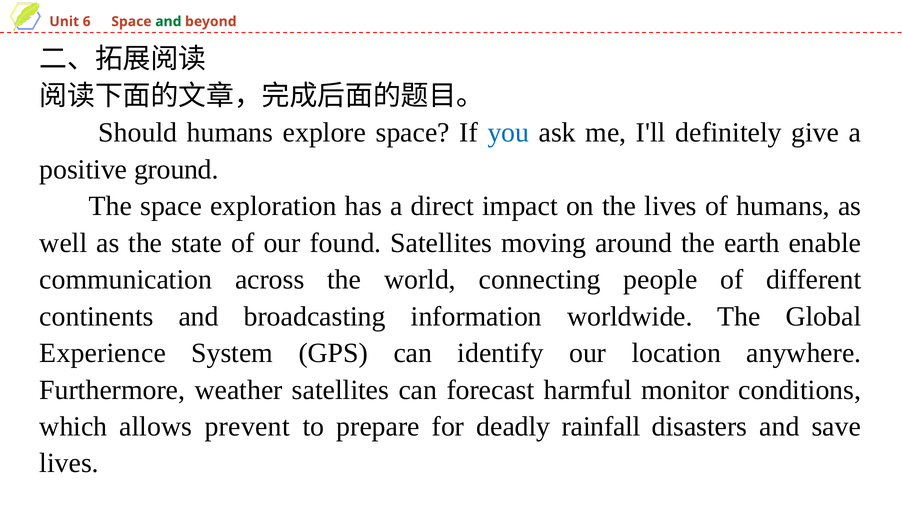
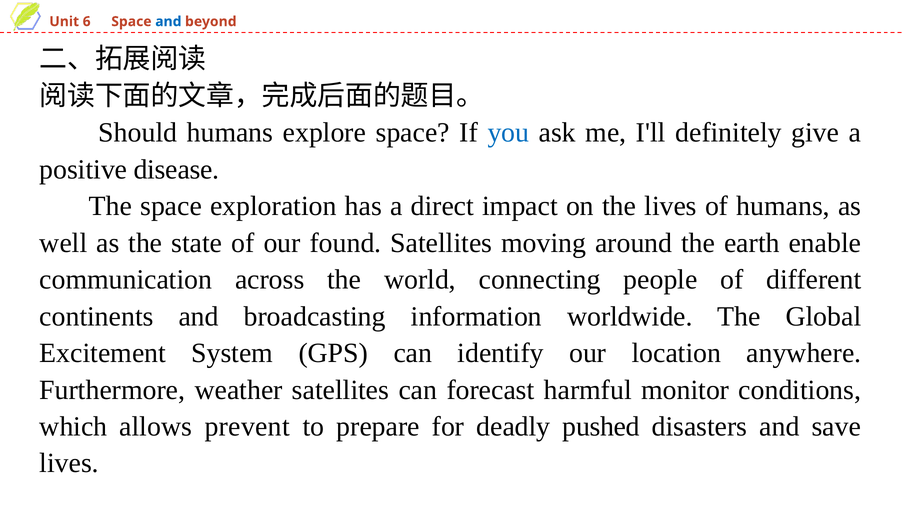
and colour: green -> blue (168, 22)
ground: ground -> disease (176, 170)
Experience: Experience -> Excitement (103, 353)
rainfall: rainfall -> pushed (601, 427)
